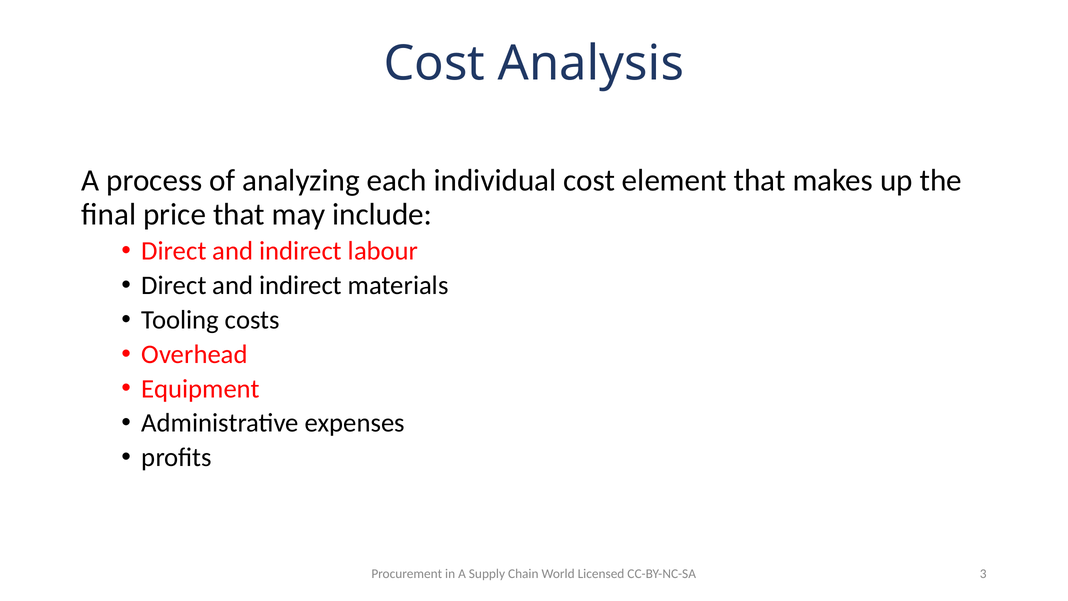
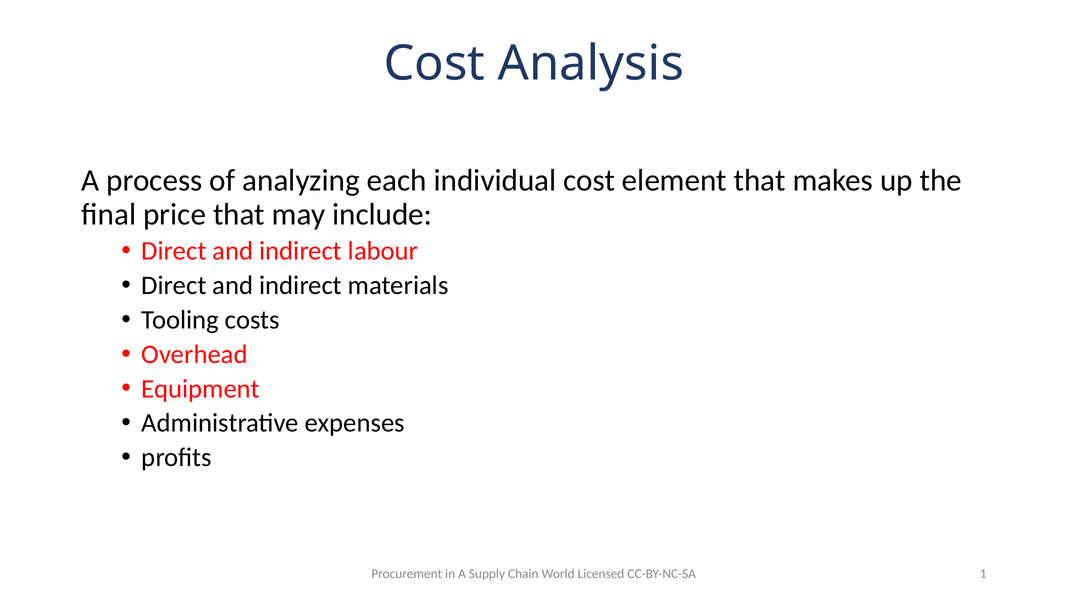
3: 3 -> 1 (983, 574)
